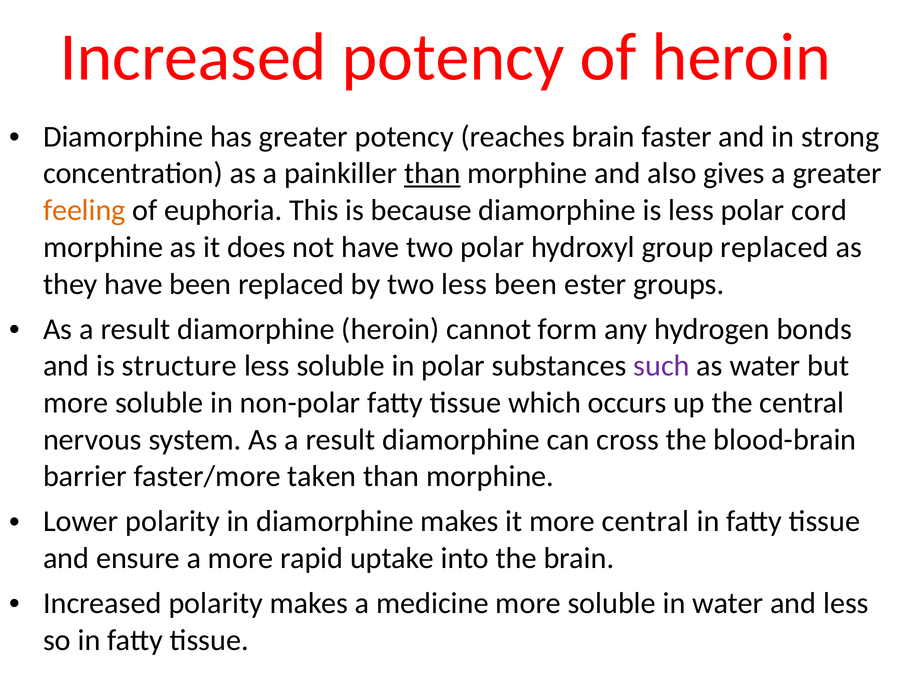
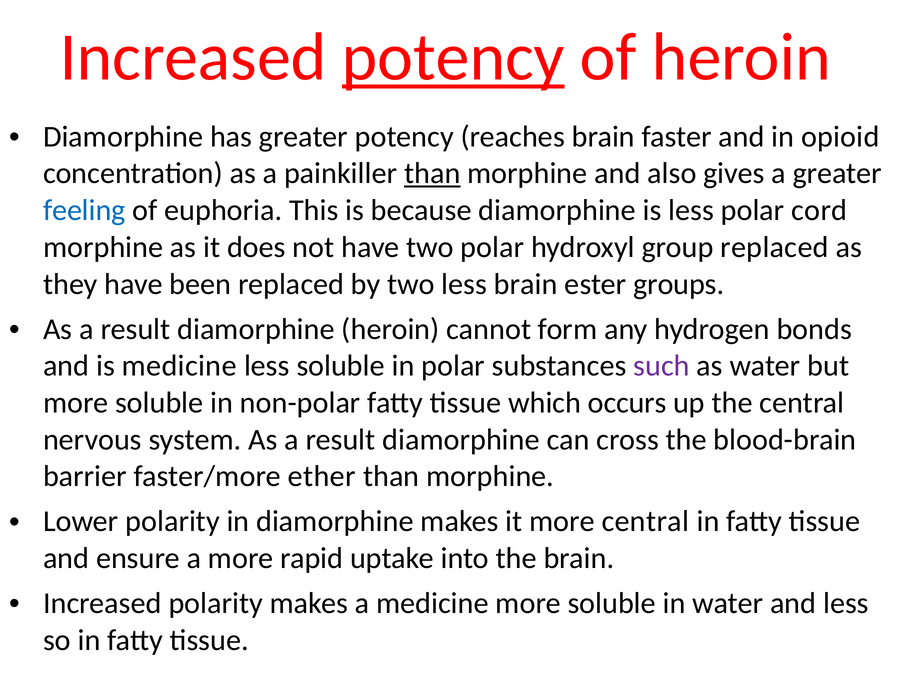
potency underline: none -> present (453, 57)
strong: strong -> opioid (840, 137)
feeling colour: orange -> blue (84, 210)
less been: been -> brain (526, 284)
is structure: structure -> medicine (179, 366)
taken: taken -> ether (322, 477)
